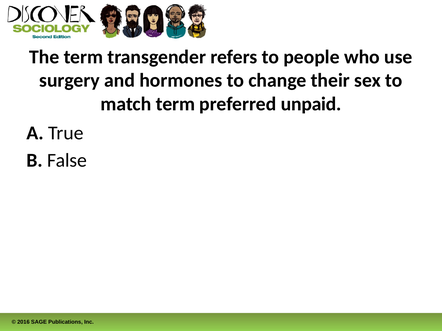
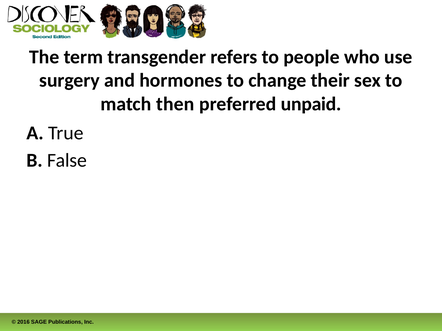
match term: term -> then (175, 104)
